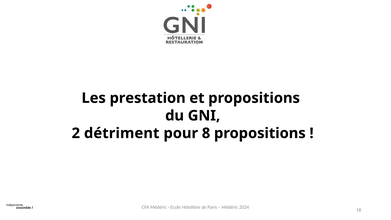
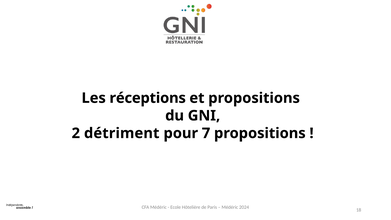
prestation: prestation -> réceptions (148, 98)
8: 8 -> 7 (206, 133)
